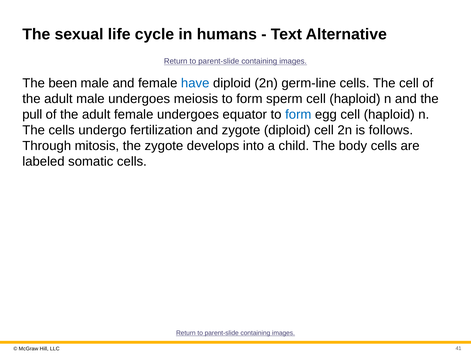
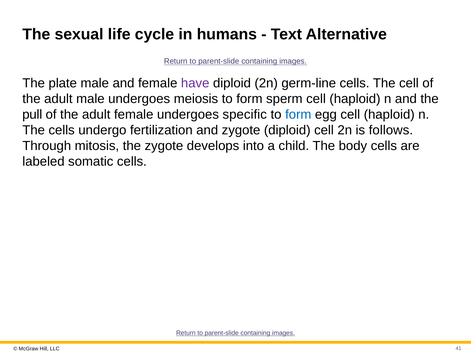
been: been -> plate (63, 83)
have colour: blue -> purple (195, 83)
equator: equator -> specific (245, 115)
